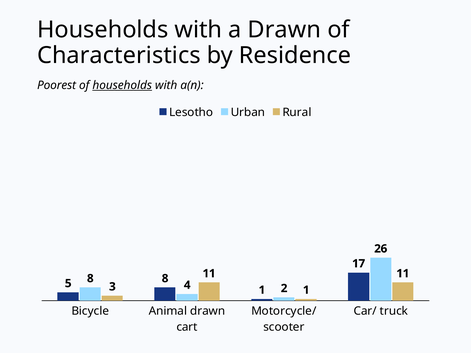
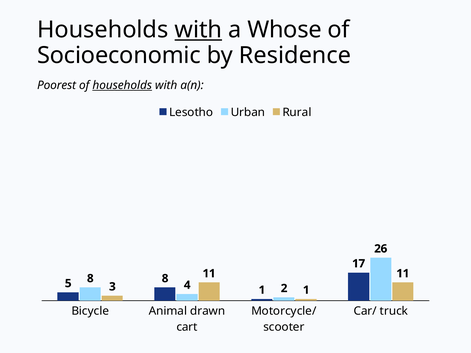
with underline: none -> present (198, 30)
a Drawn: Drawn -> Whose (285, 30)
Characteristics: Characteristics -> Socioeconomic (119, 55)
